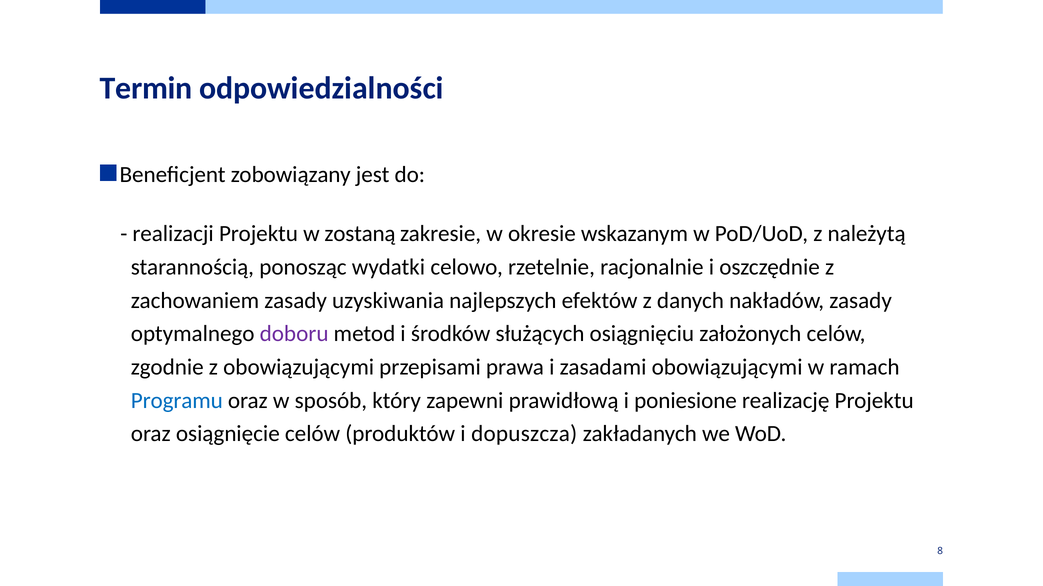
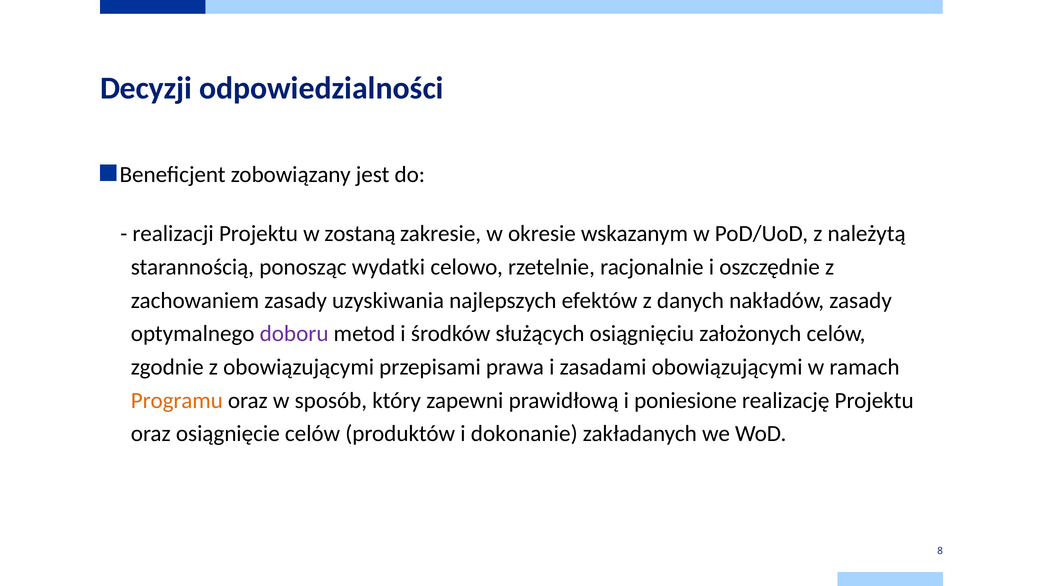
Termin: Termin -> Decyzji (146, 88)
Programu colour: blue -> orange (177, 401)
dopuszcza: dopuszcza -> dokonanie (524, 434)
